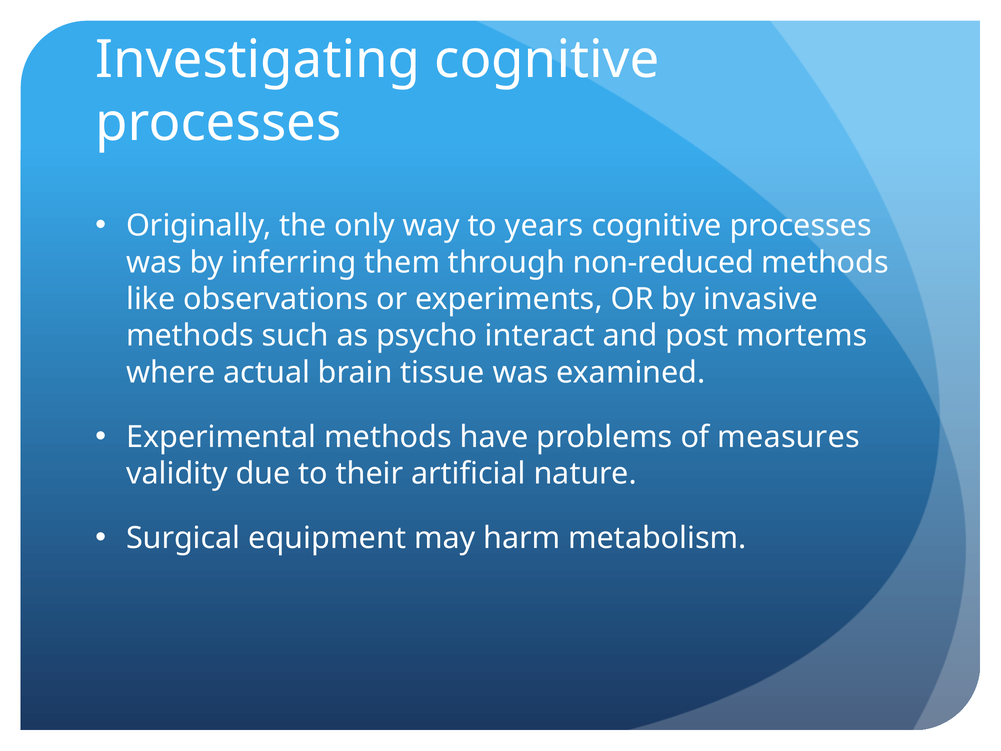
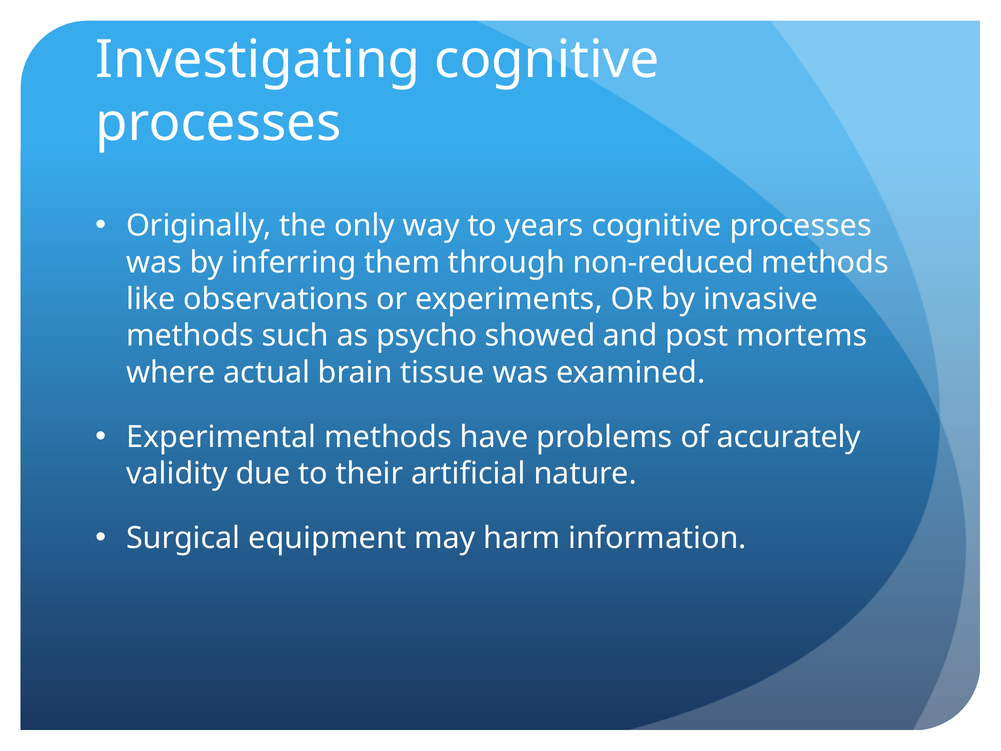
interact: interact -> showed (540, 336)
measures: measures -> accurately (789, 437)
metabolism: metabolism -> information (657, 538)
